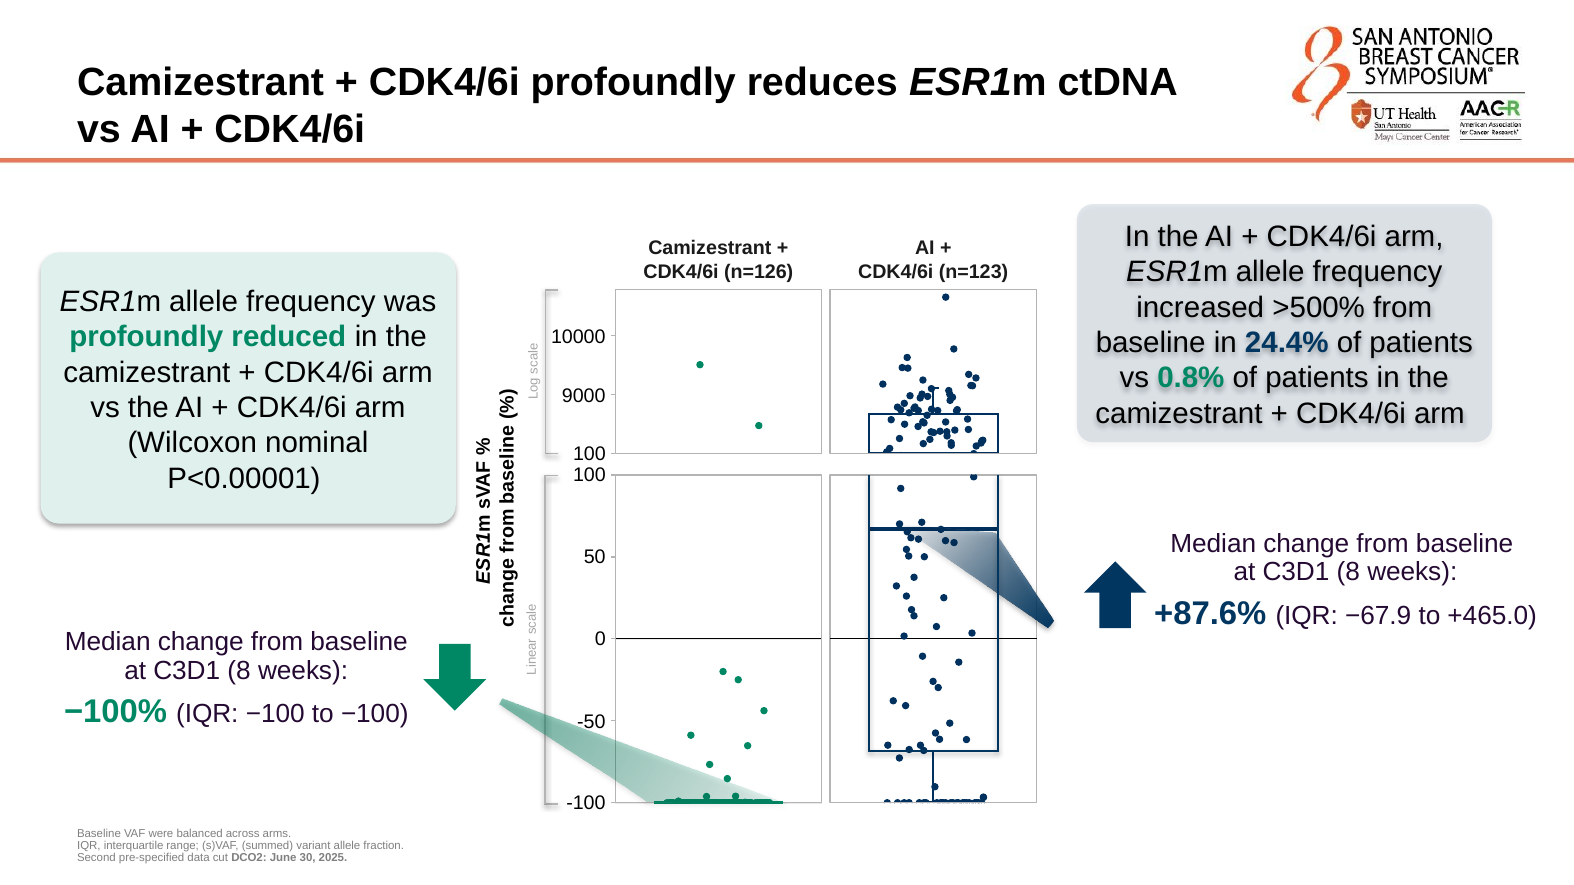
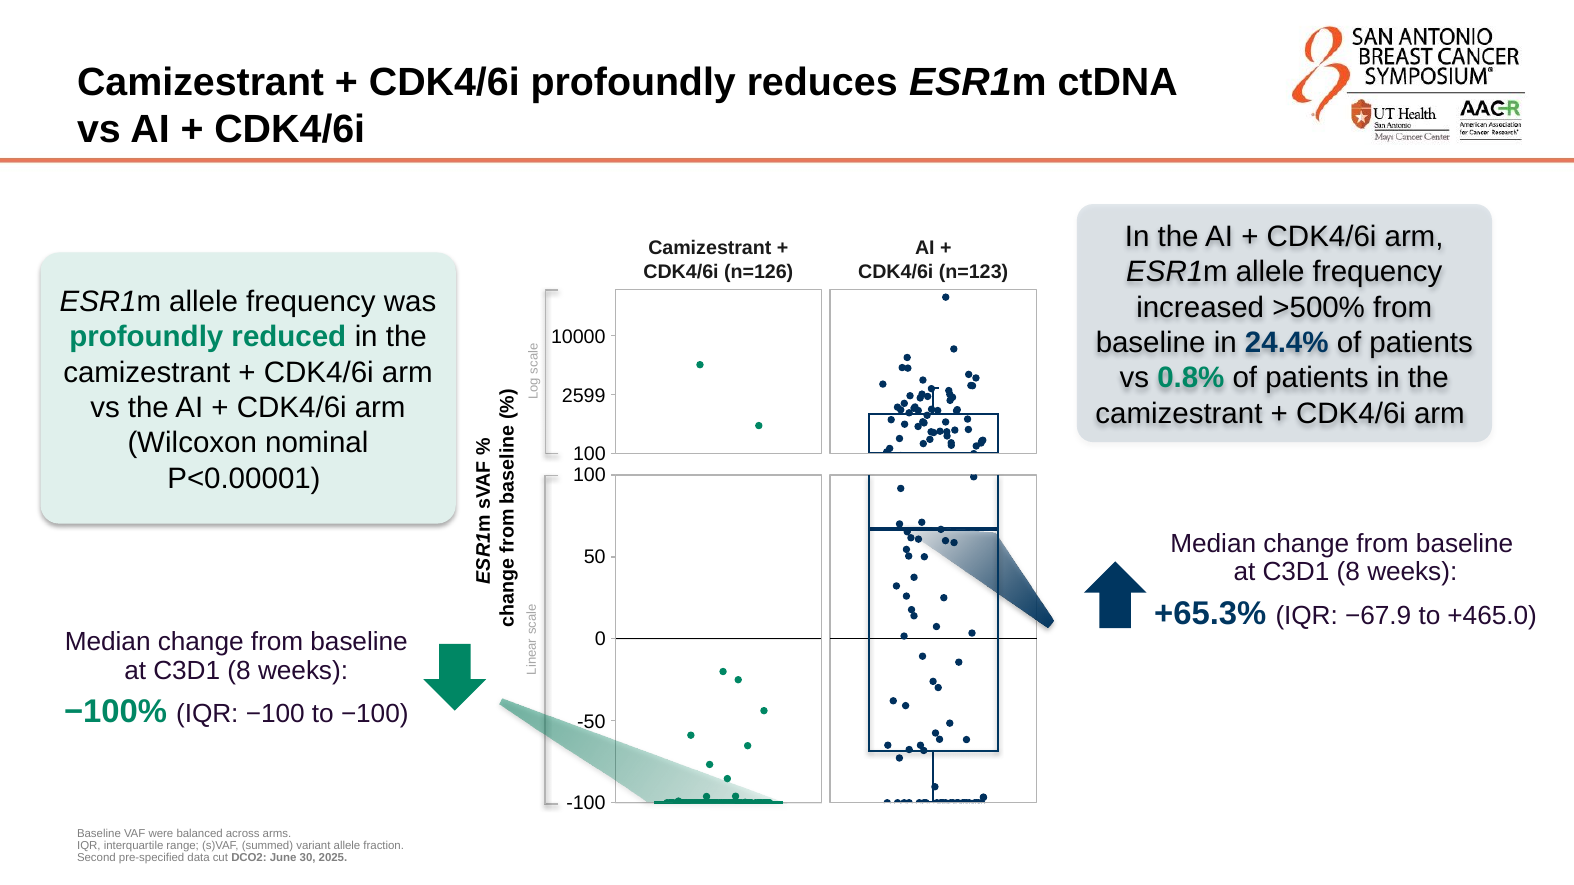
9000: 9000 -> 2599 (584, 396)
+87.6%: +87.6% -> +65.3% (1210, 614)
